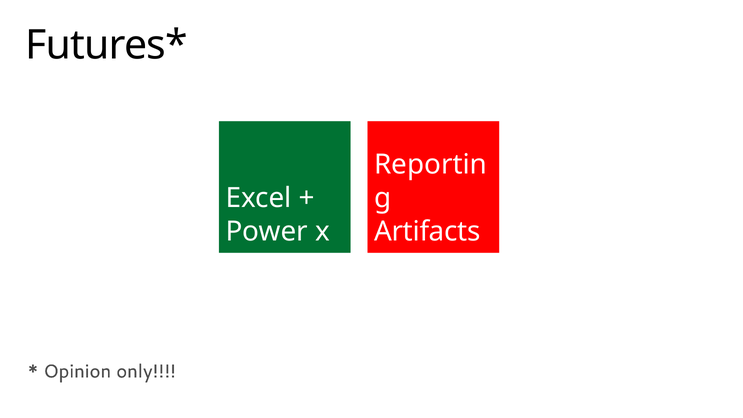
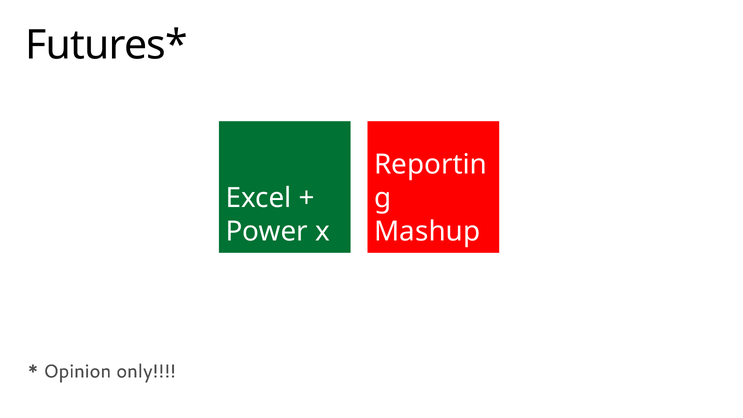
Artifacts: Artifacts -> Mashup (427, 231)
